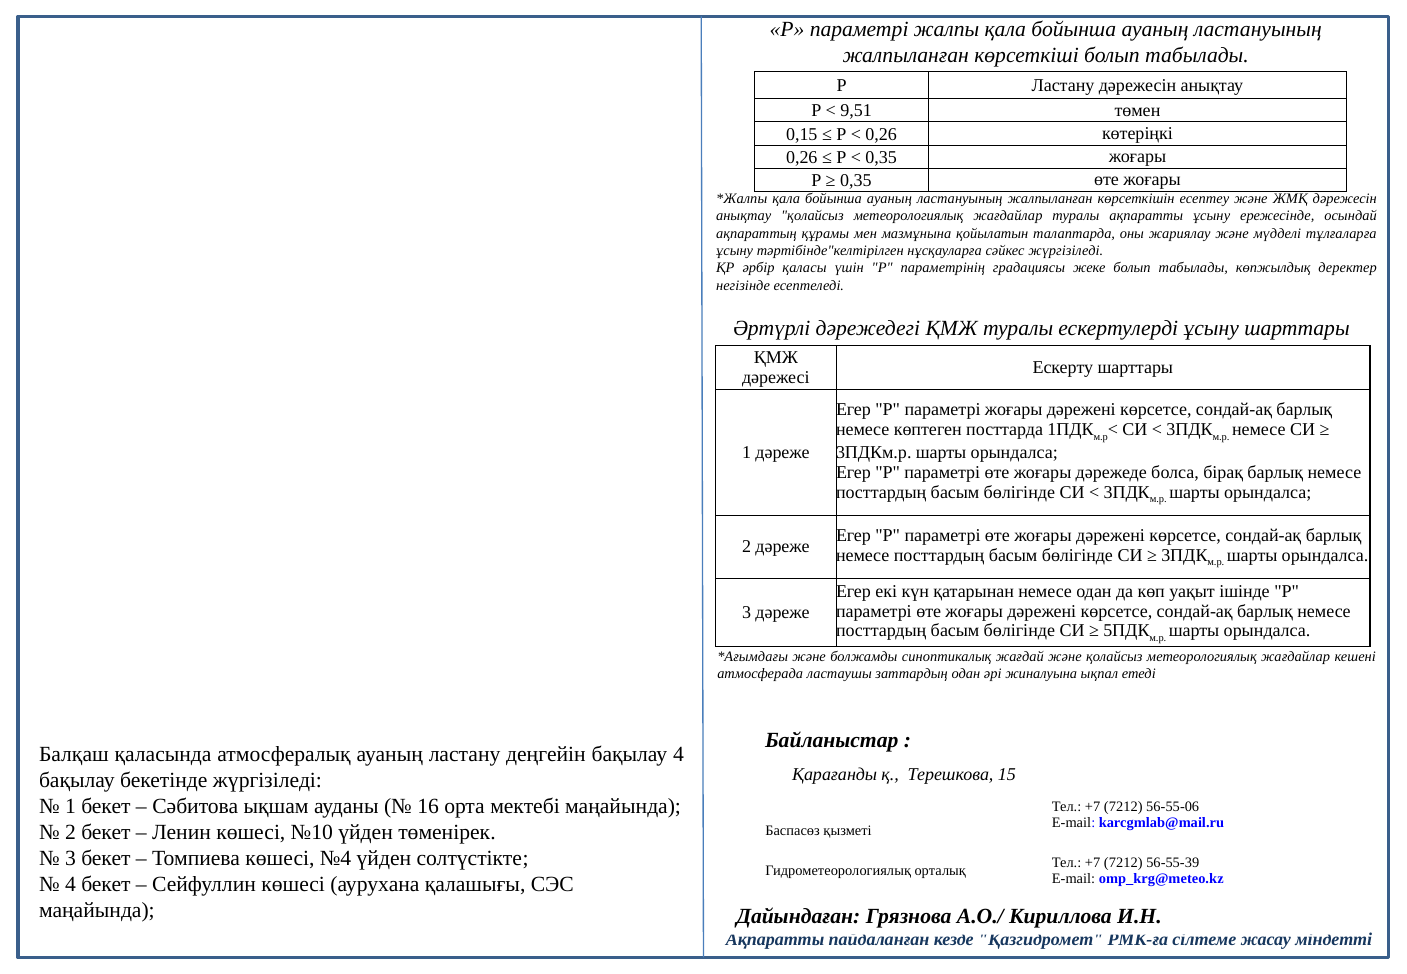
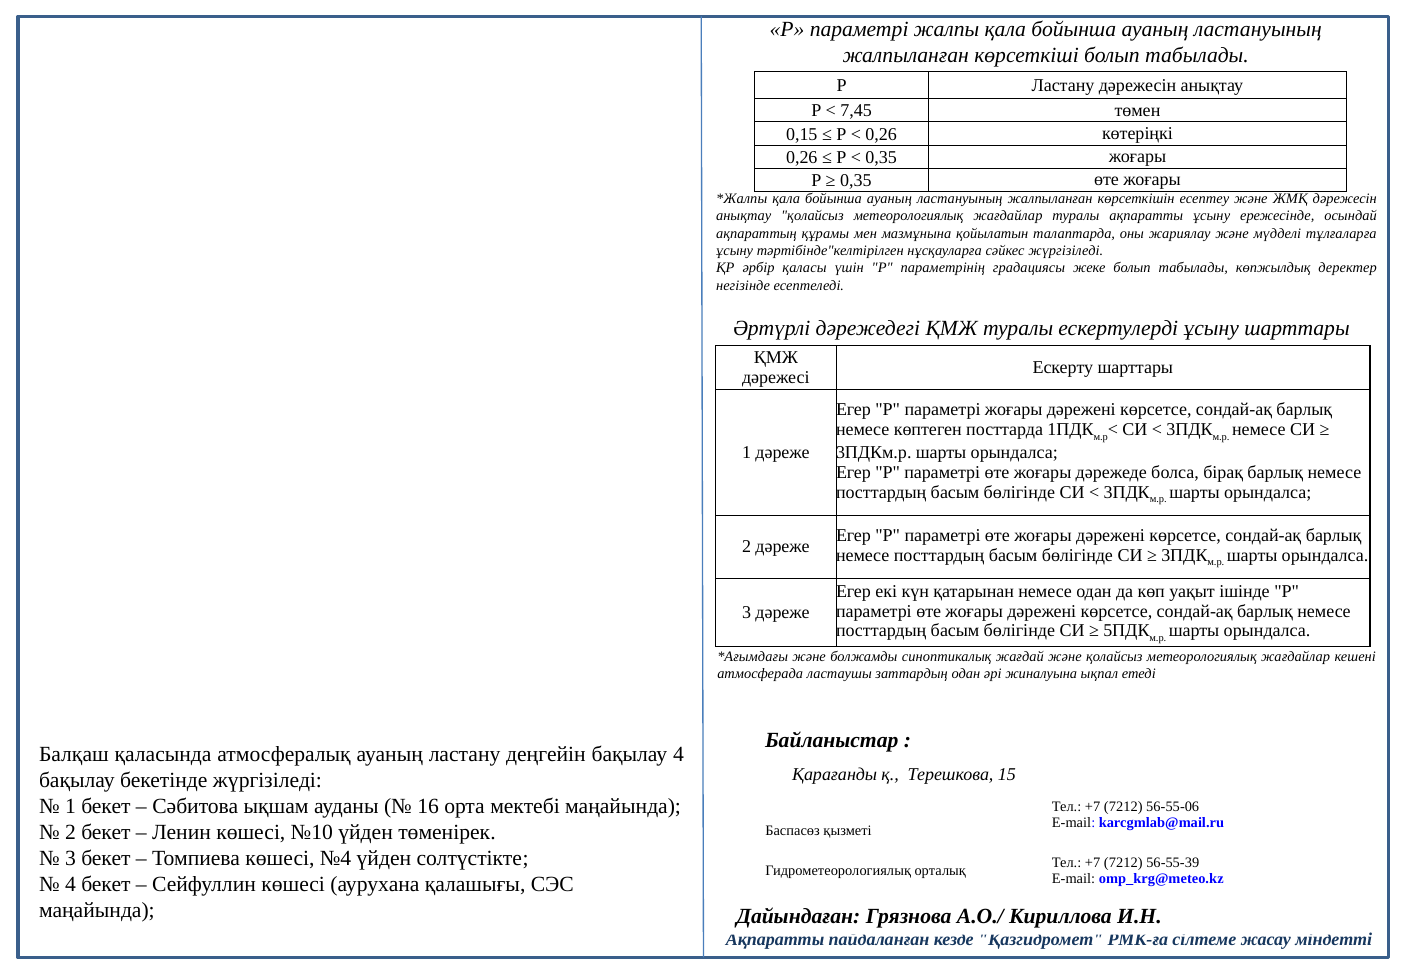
9,51: 9,51 -> 7,45 (856, 111)
